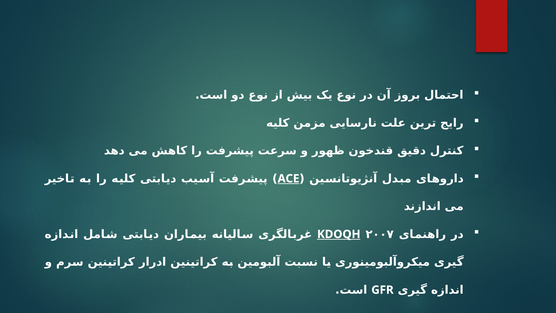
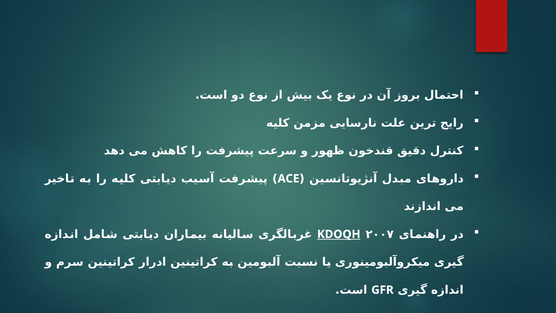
ACE underline: present -> none (288, 178)
